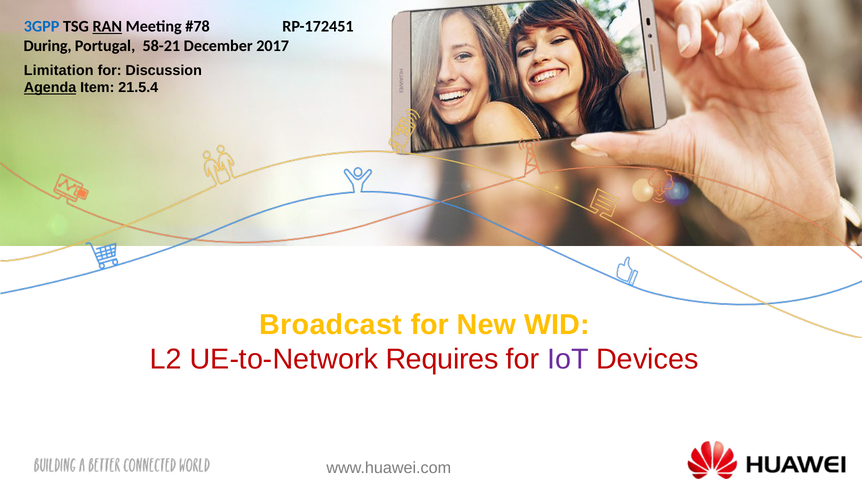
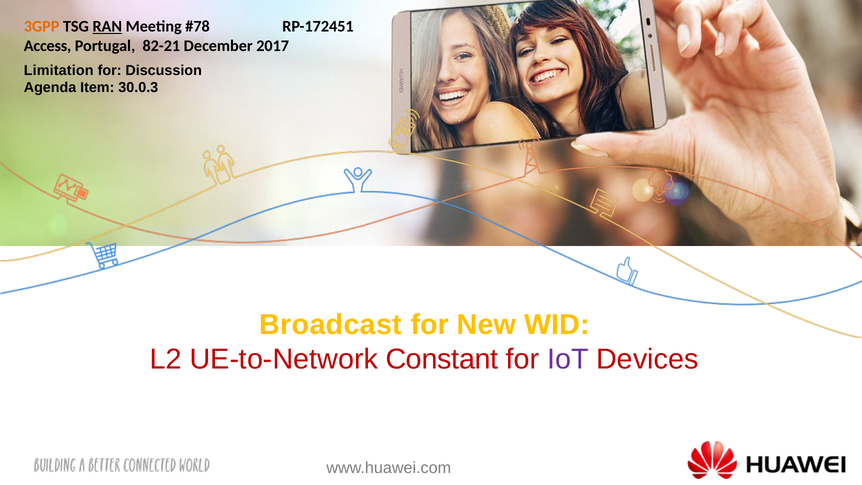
3GPP colour: blue -> orange (42, 26)
During: During -> Access (48, 46)
58-21: 58-21 -> 82-21 (161, 46)
Agenda underline: present -> none (50, 88)
21.5.4: 21.5.4 -> 30.0.3 (138, 88)
Requires: Requires -> Constant (442, 359)
